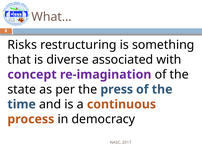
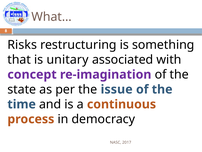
diverse: diverse -> unitary (68, 59)
press: press -> issue (117, 89)
